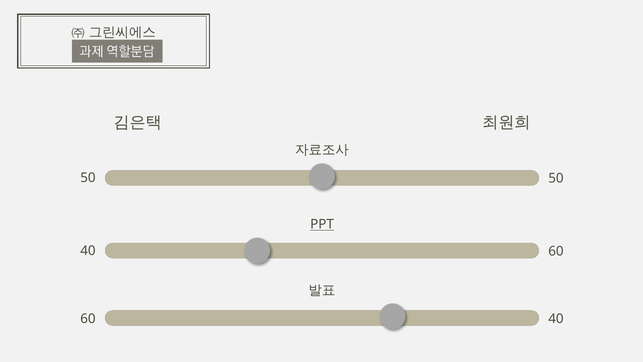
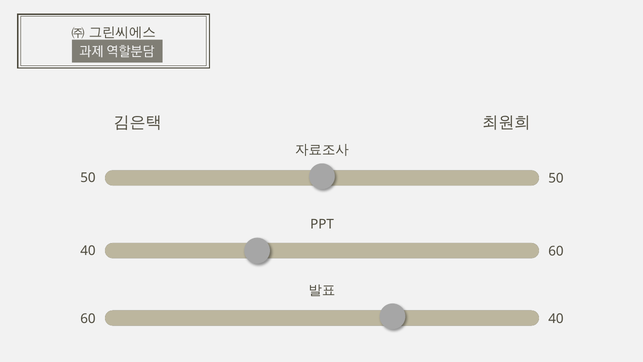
PPT underline: present -> none (322, 224)
